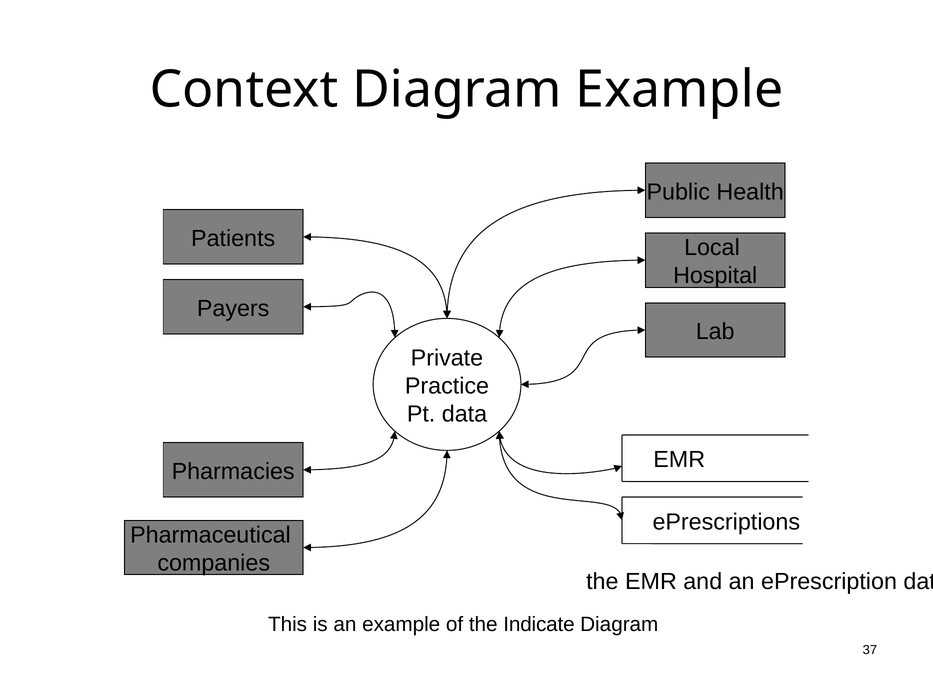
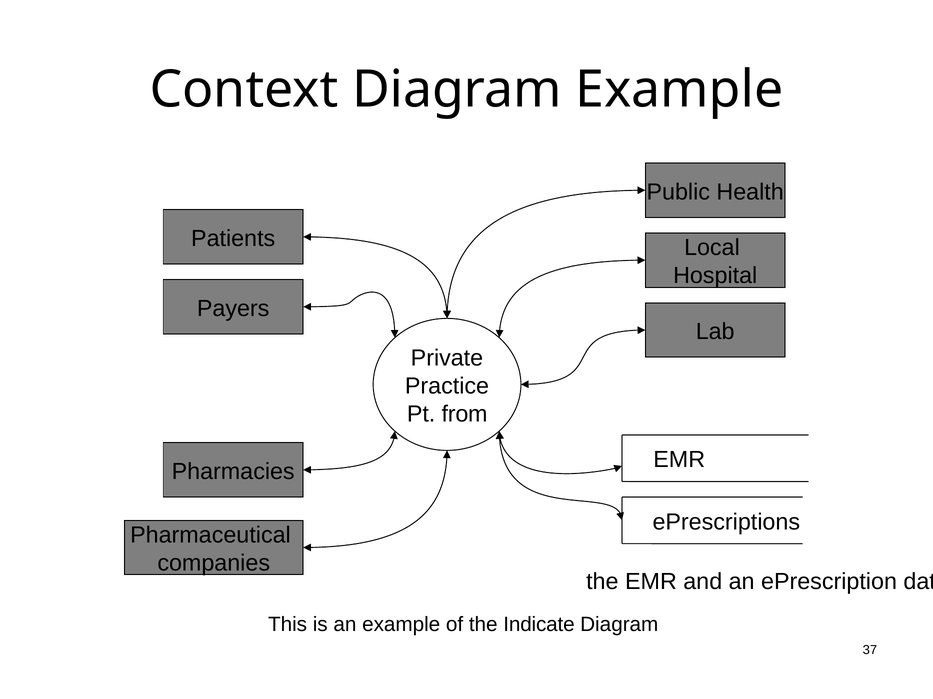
Pt data: data -> from (465, 414)
